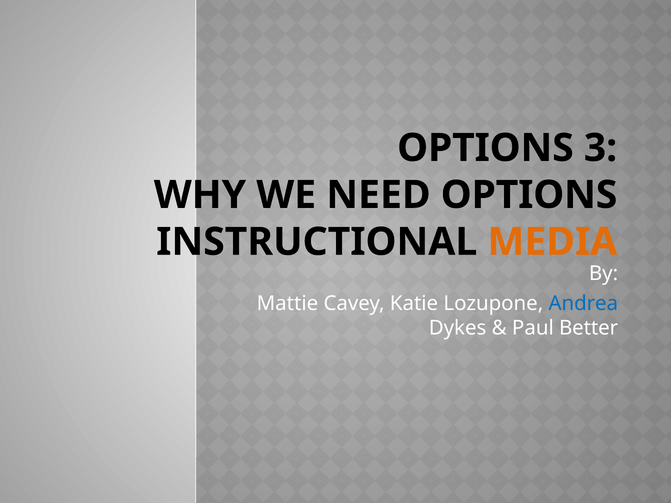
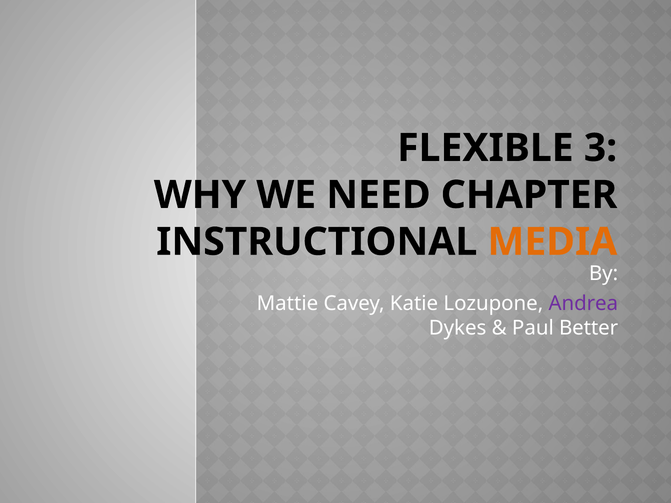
OPTIONS: OPTIONS -> FLEXIBLE (485, 148)
NEED OPTIONS: OPTIONS -> CHAPTER (529, 195)
Andrea colour: blue -> purple (583, 304)
